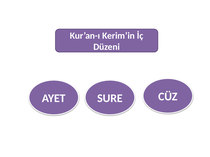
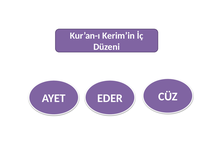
SURE: SURE -> EDER (110, 99)
